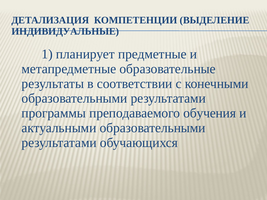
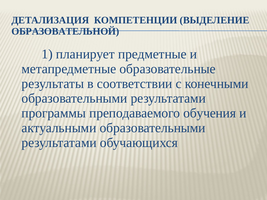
ИНДИВИДУАЛЬНЫЕ: ИНДИВИДУАЛЬНЫЕ -> ОБРАЗОВАТЕЛЬНОЙ (65, 31)
